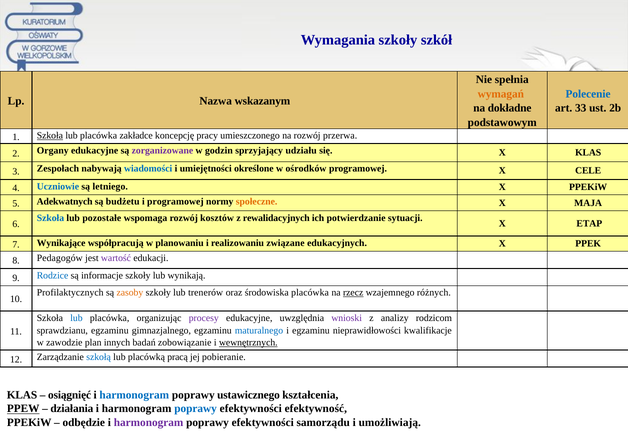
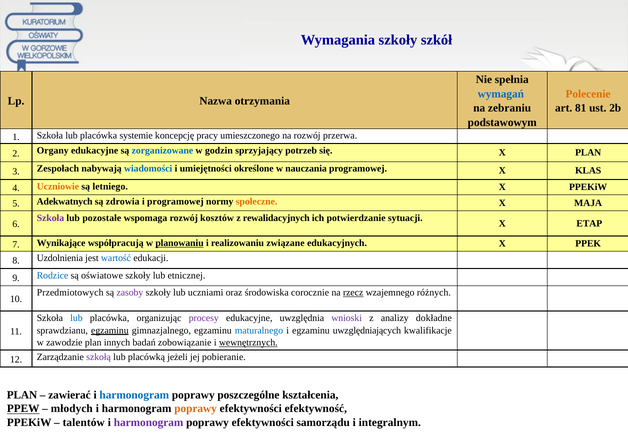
wymagań colour: orange -> blue (501, 94)
Polecenie colour: blue -> orange (588, 94)
wskazanym: wskazanym -> otrzymania (262, 101)
dokładne: dokładne -> zebraniu (510, 108)
33: 33 -> 81 (581, 108)
Szkoła underline: present -> none (50, 136)
zakładce: zakładce -> systemie (136, 136)
zorganizowane colour: purple -> blue (162, 150)
udziału: udziału -> potrzeb (301, 150)
X KLAS: KLAS -> PLAN (588, 153)
ośrodków: ośrodków -> nauczania (306, 169)
CELE: CELE -> KLAS (588, 171)
Uczniowie colour: blue -> orange (58, 186)
budżetu: budżetu -> zdrowia (123, 202)
Szkoła colour: blue -> purple (50, 218)
planowaniu underline: none -> present (180, 243)
Pedagogów: Pedagogów -> Uzdolnienia (60, 258)
wartość colour: purple -> blue (116, 258)
informacje: informacje -> oświatowe (102, 275)
wynikają: wynikają -> etnicznej (186, 275)
Profilaktycznych: Profilaktycznych -> Przedmiotowych (70, 293)
zasoby colour: orange -> purple (130, 293)
trenerów: trenerów -> uczniami (206, 293)
środowiska placówka: placówka -> corocznie (310, 293)
rodzicom: rodzicom -> dokładne (434, 318)
egzaminu underline: none -> present (110, 330)
nieprawidłowości: nieprawidłowości -> uwzględniających (367, 330)
szkołą colour: blue -> purple (99, 357)
pracą: pracą -> jeżeli (178, 357)
KLAS: KLAS -> PLAN (22, 395)
osiągnięć: osiągnięć -> zawierać (69, 395)
ustawicznego: ustawicznego -> poszczególne (248, 395)
działania: działania -> młodych (72, 409)
poprawy colour: blue -> orange (196, 409)
odbędzie: odbędzie -> talentów (84, 422)
umożliwiają: umożliwiają -> integralnym (390, 422)
